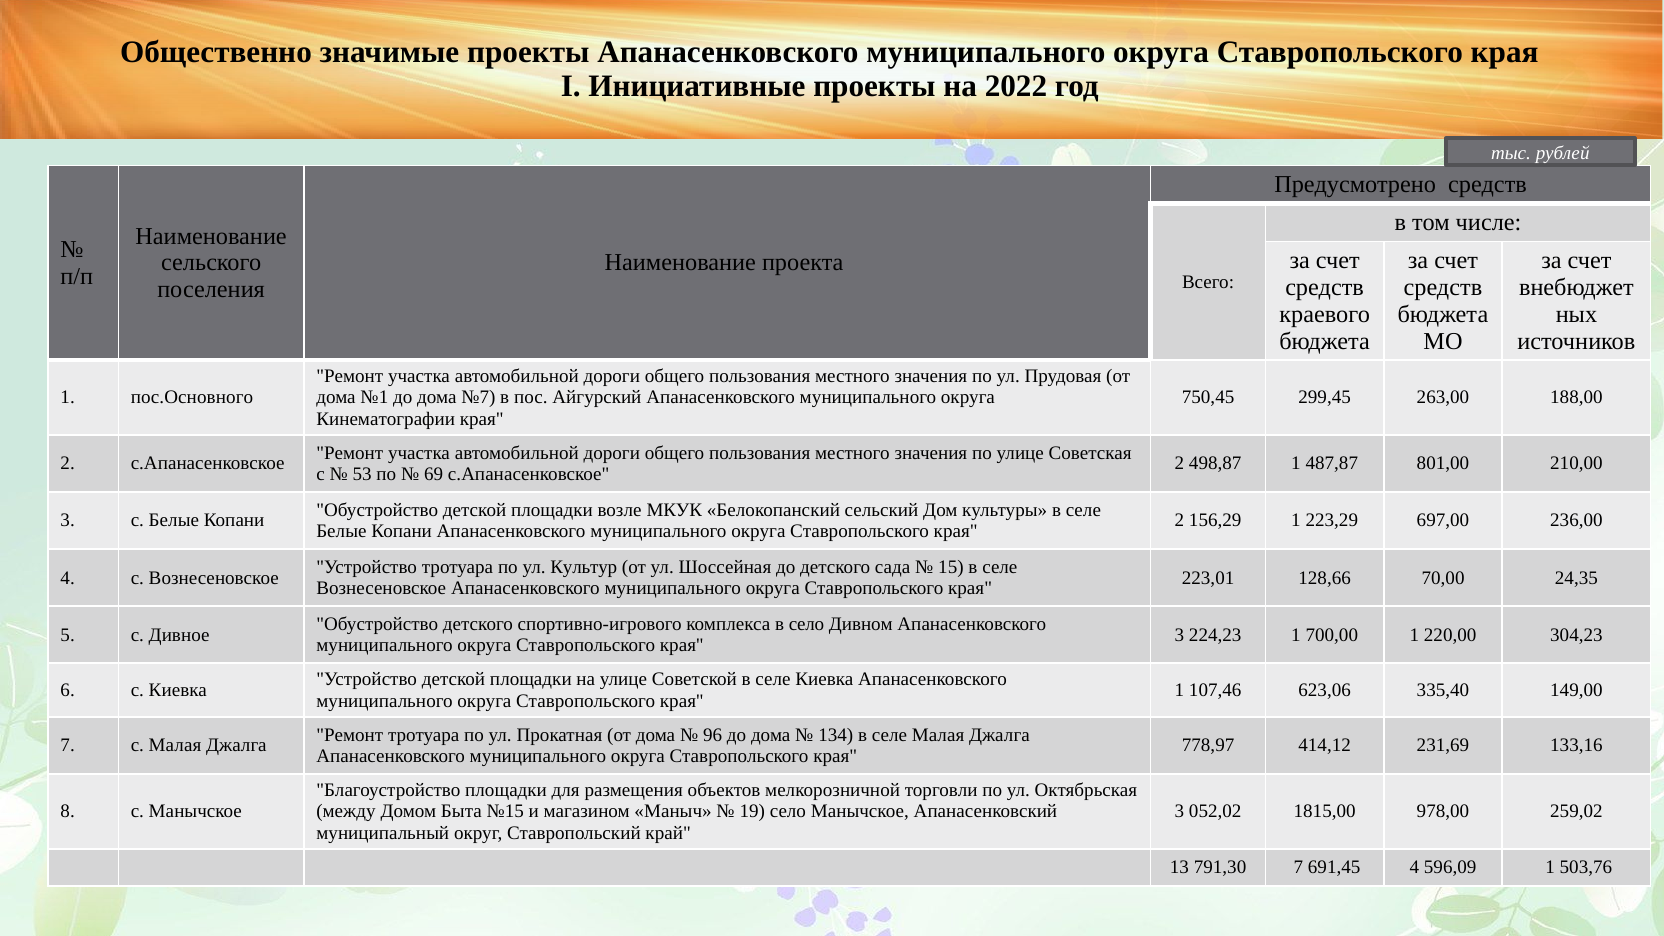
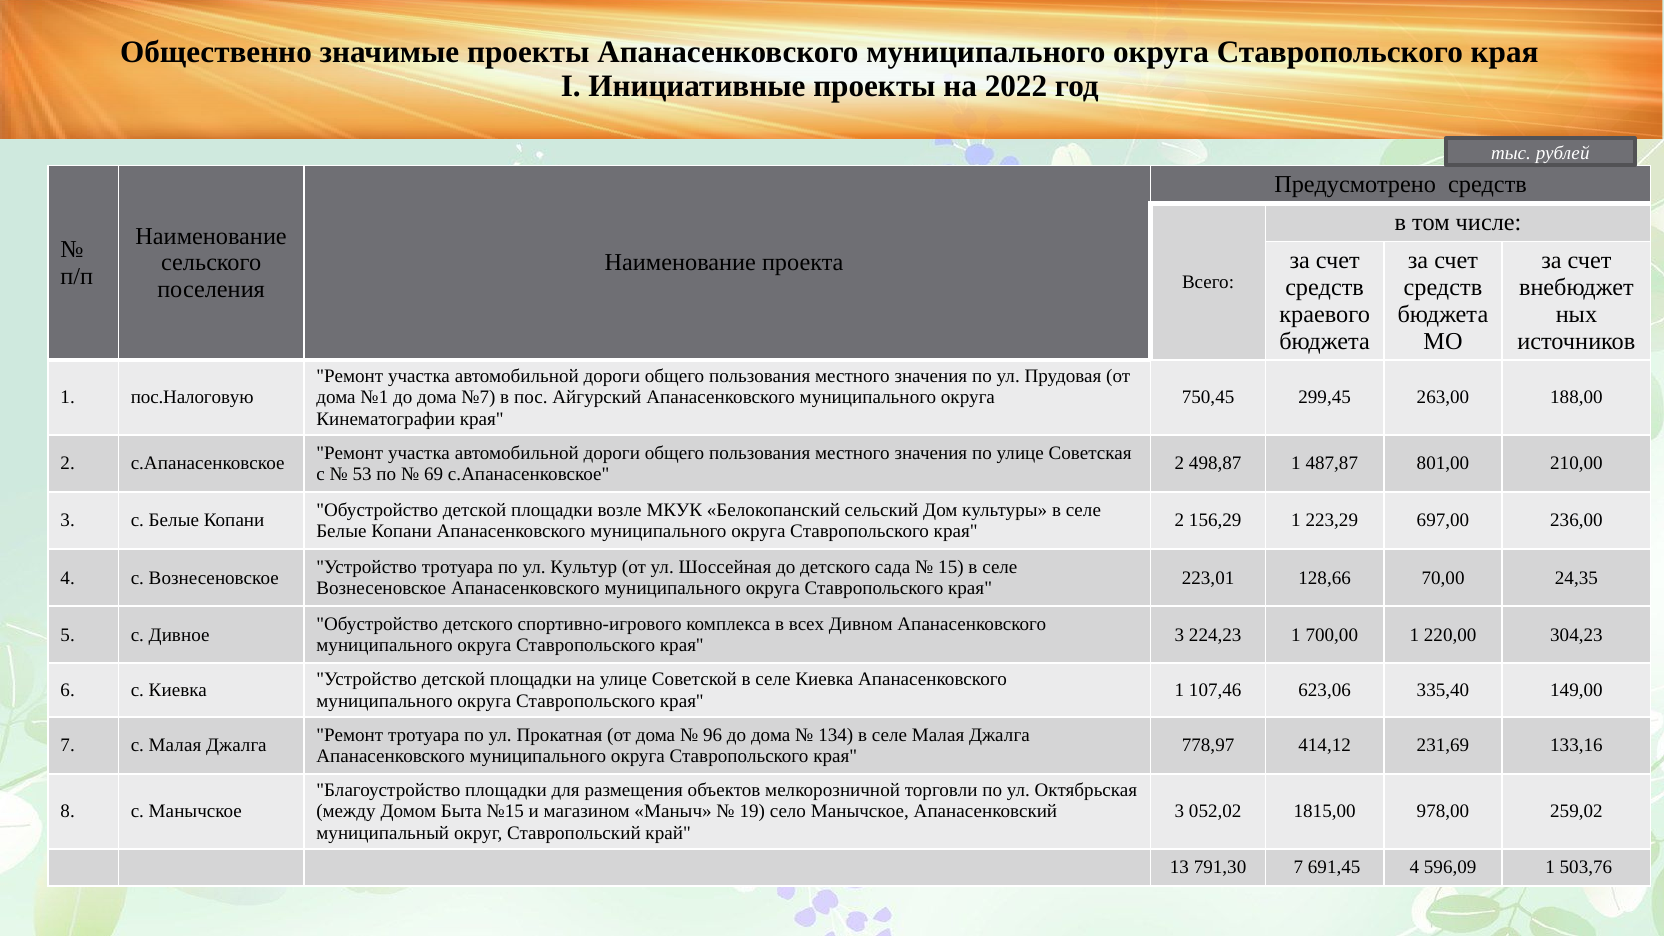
пос.Основного: пос.Основного -> пос.Налоговую (192, 398)
в село: село -> всех (806, 624)
